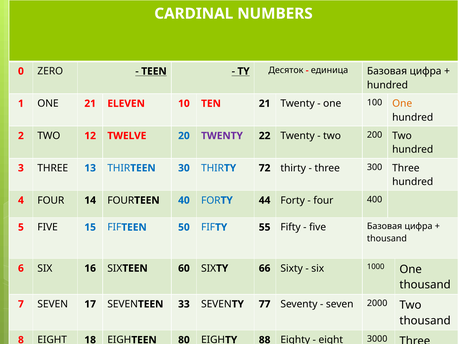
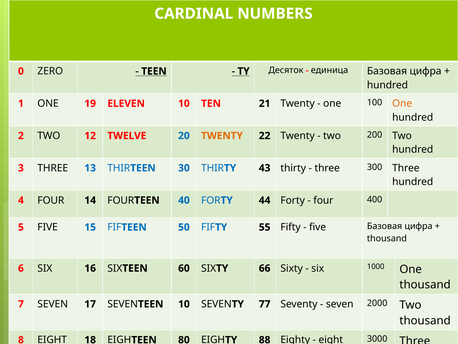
ONE 21: 21 -> 19 (90, 103)
TWENTY colour: purple -> orange (222, 136)
72: 72 -> 43 (265, 168)
SEVENTEEN 33: 33 -> 10 (184, 304)
